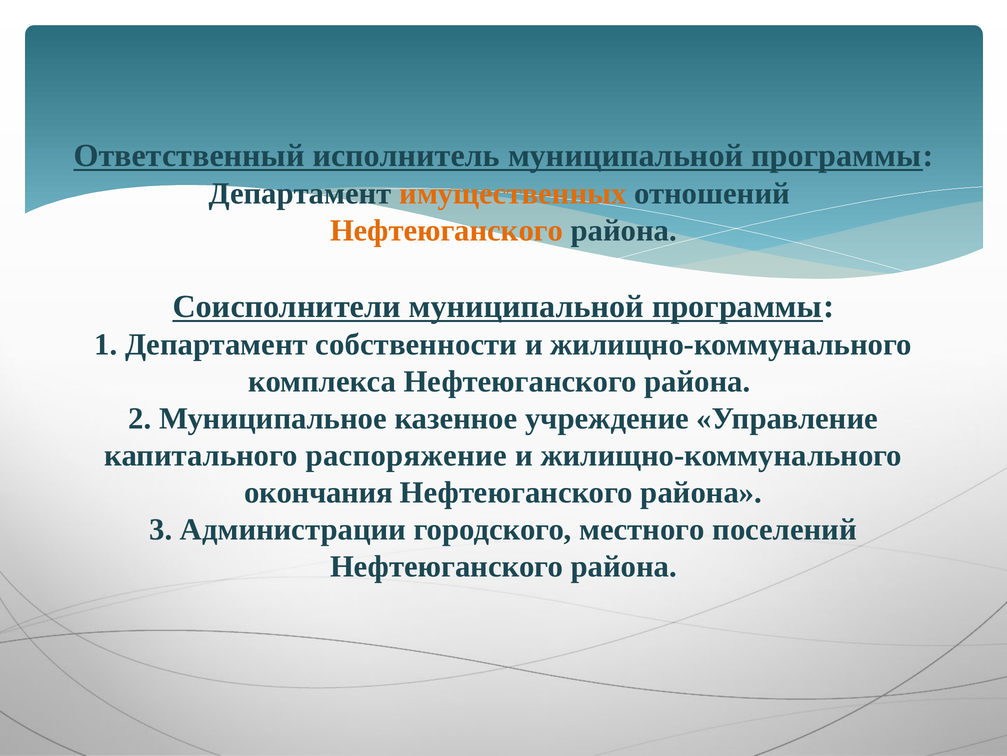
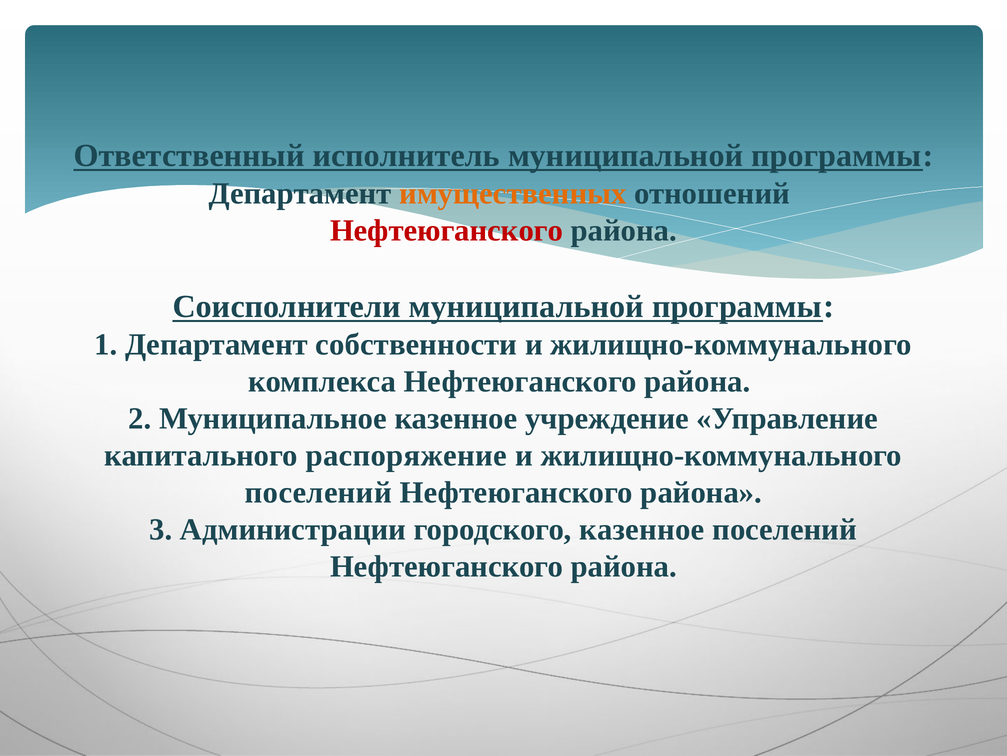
Нефтеюганского colour: orange -> red (447, 230)
окончания: окончания -> поселений (318, 492)
городского местного: местного -> казенное (642, 529)
